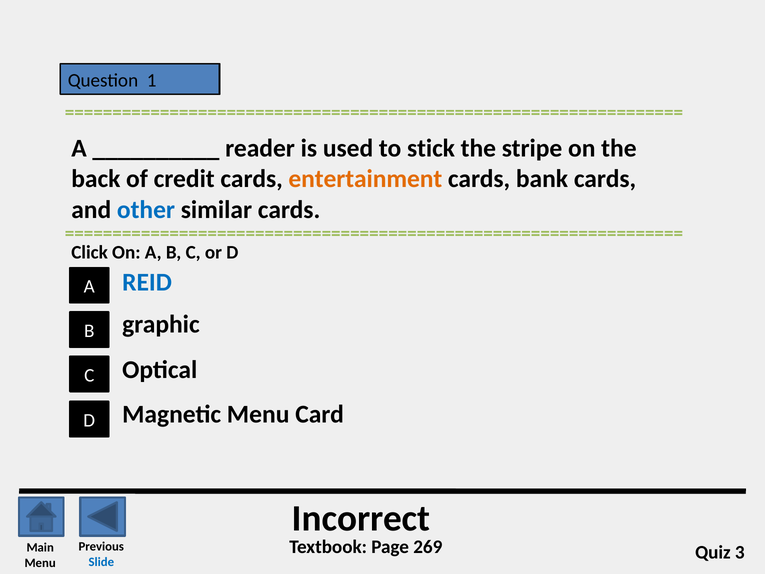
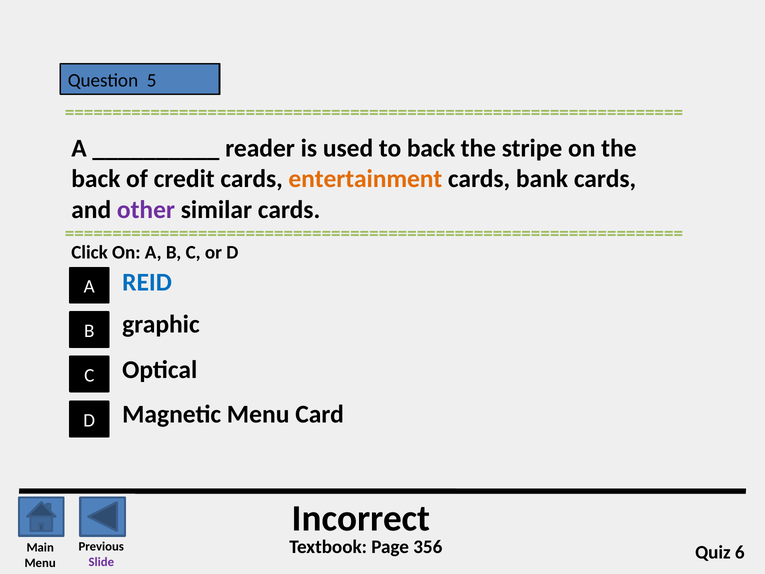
1: 1 -> 5 (152, 80)
to stick: stick -> back (431, 148)
other colour: blue -> purple (146, 210)
269: 269 -> 356 (428, 547)
3: 3 -> 6 (740, 552)
Slide colour: blue -> purple (101, 562)
